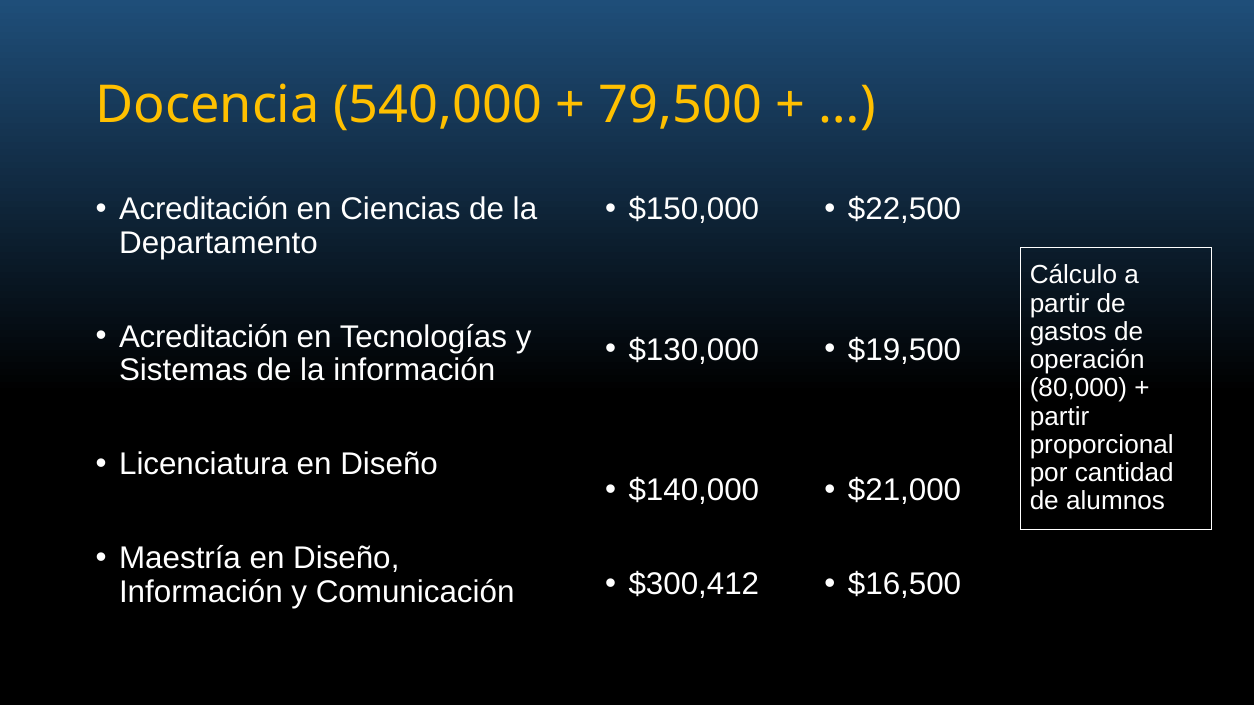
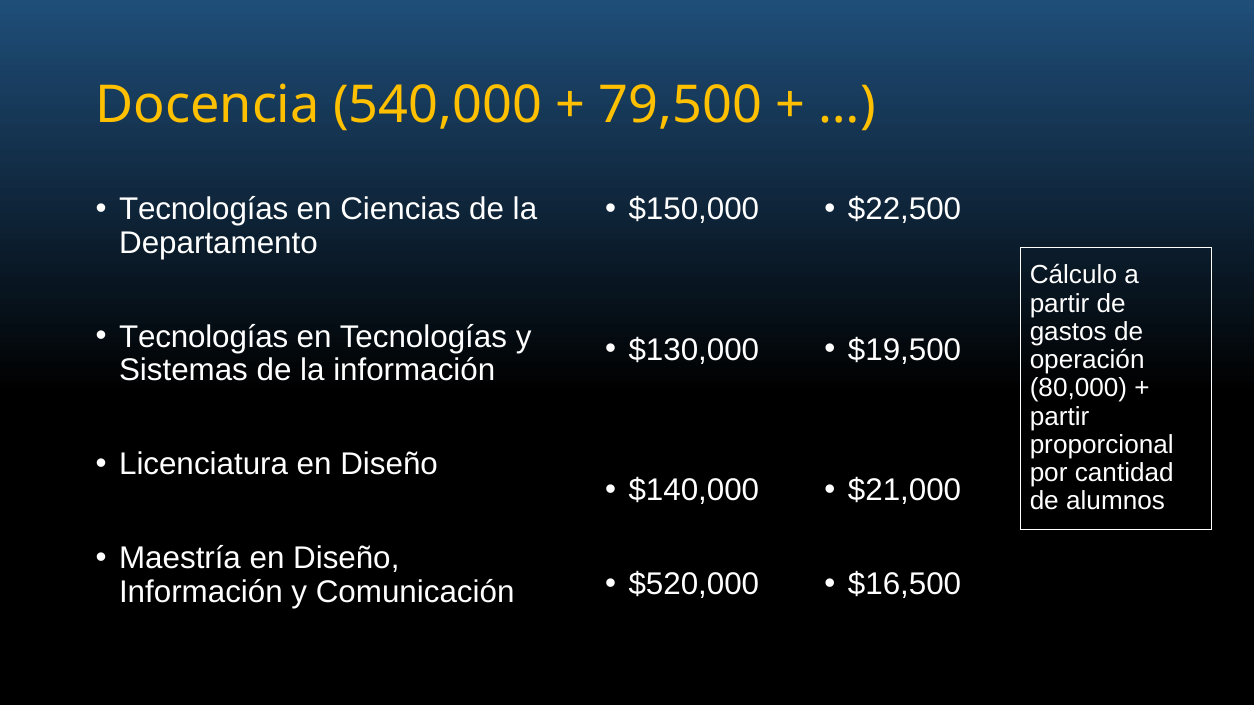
Acreditación: Acreditación -> Tecnologías (204, 209)
Acreditación: Acreditación -> Tecnologías (204, 337)
$300,412: $300,412 -> $520,000 (694, 585)
